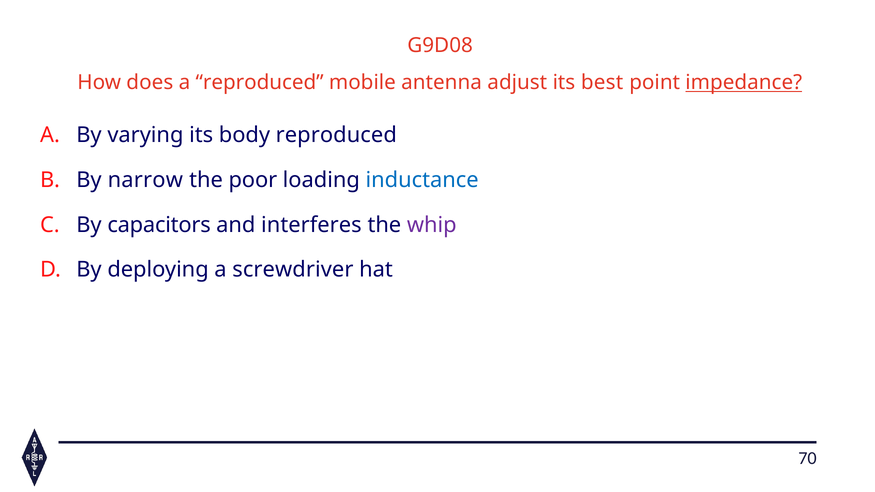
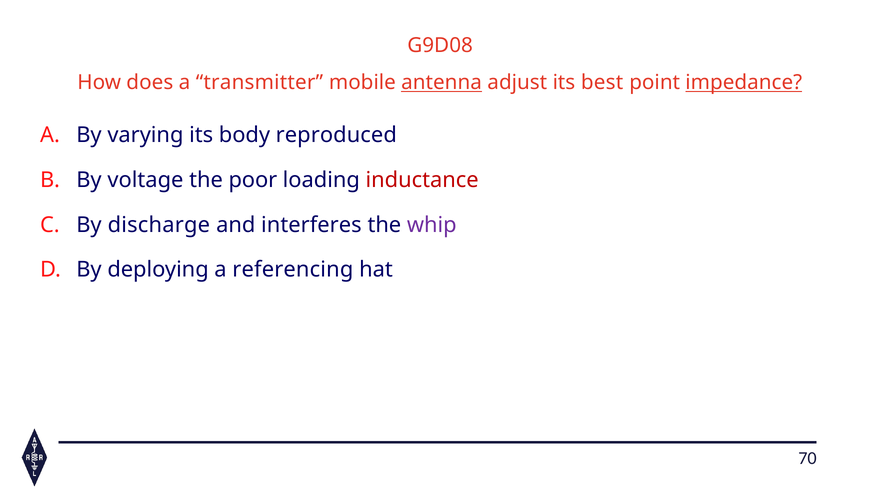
a reproduced: reproduced -> transmitter (259, 83)
antenna underline: none -> present (442, 83)
narrow: narrow -> voltage (145, 180)
inductance colour: blue -> red (422, 180)
capacitors: capacitors -> discharge (159, 225)
screwdriver: screwdriver -> referencing (293, 270)
